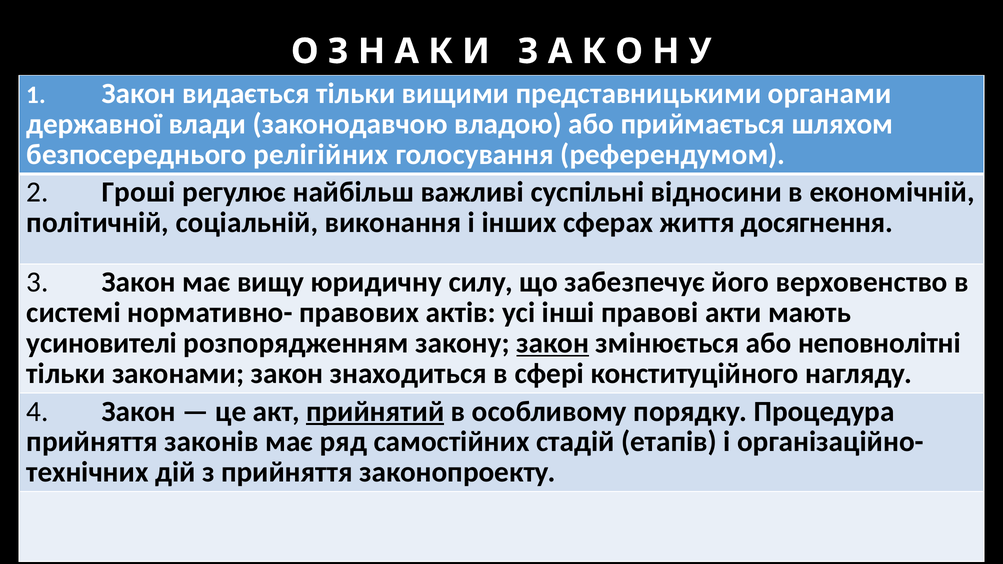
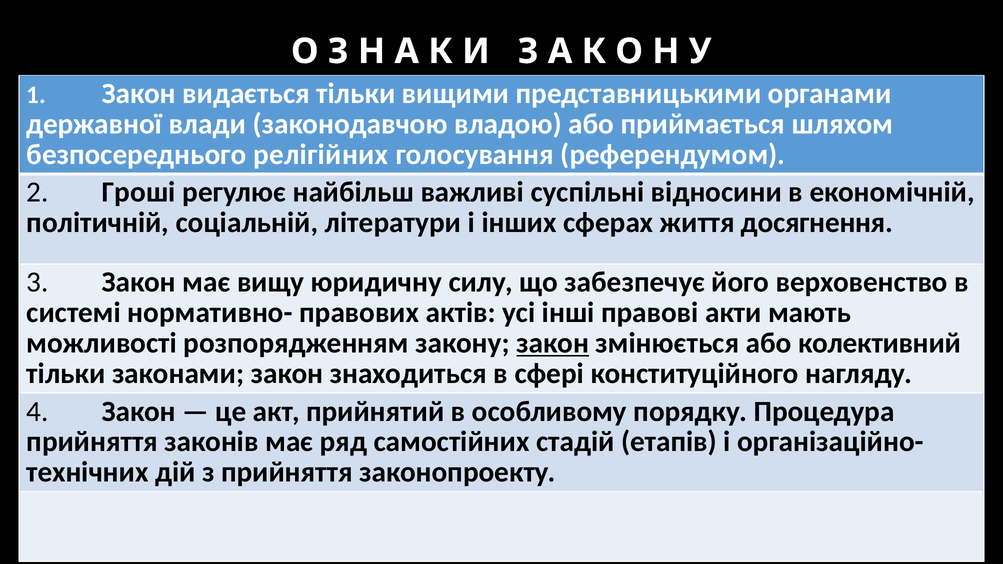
виконання: виконання -> літератури (393, 223)
усиновителі: усиновителі -> можливості (102, 343)
неповнолітні: неповнолітні -> колективний (879, 343)
прийнятий underline: present -> none (375, 412)
